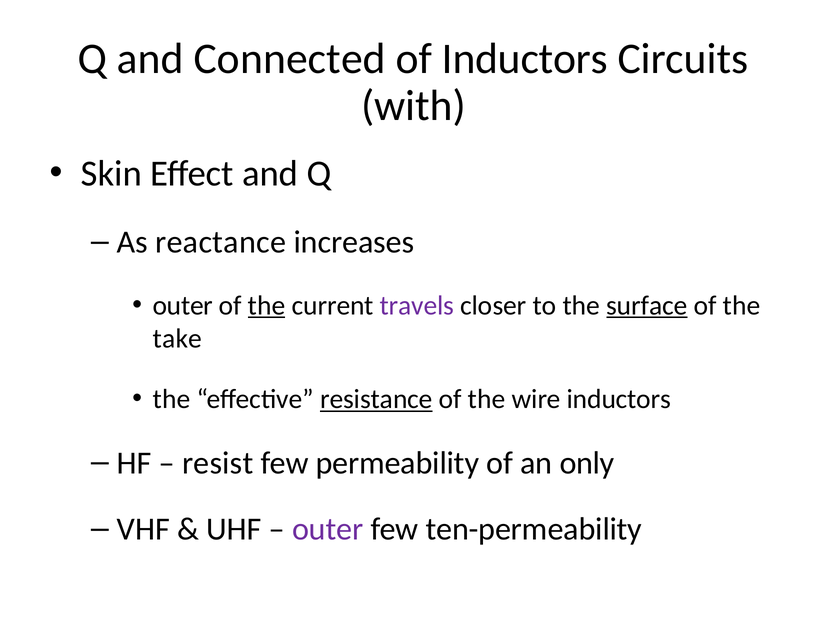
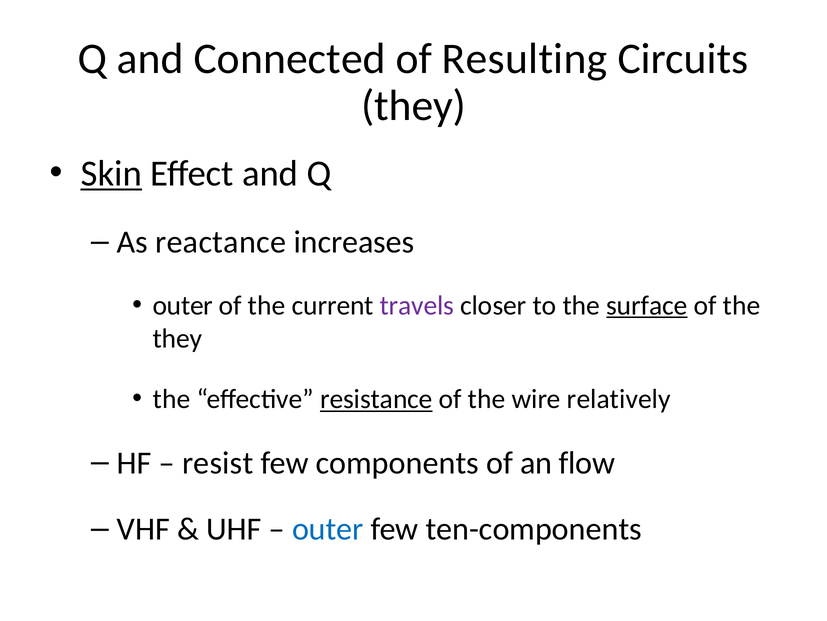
of Inductors: Inductors -> Resulting (525, 59)
with: with -> they (414, 106)
Skin underline: none -> present (111, 174)
the underline: present -> none (267, 305)
take: take -> they (178, 338)
wire inductors: inductors -> relatively (619, 399)
permeability: permeability -> components (397, 462)
only: only -> flow (587, 462)
outer colour: purple -> blue (328, 528)
ten-permeability: ten-permeability -> ten-components (534, 528)
